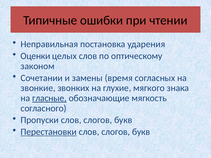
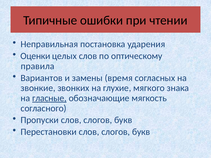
законом: законом -> правила (38, 66)
Сочетании: Сочетании -> Вариантов (42, 78)
Перестановки underline: present -> none (49, 132)
